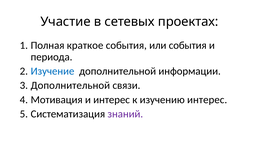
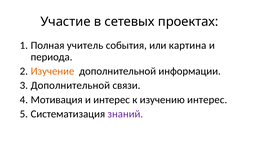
краткое: краткое -> учитель (85, 46)
или события: события -> картина (188, 46)
Изучение colour: blue -> orange (52, 71)
